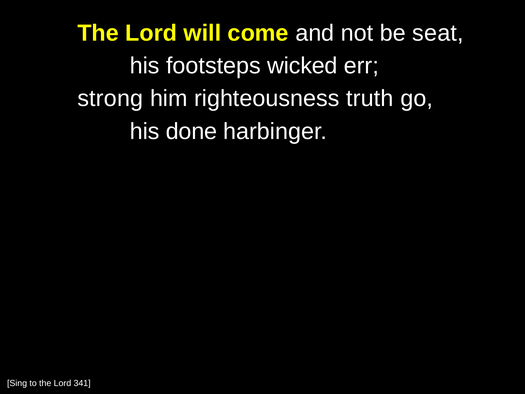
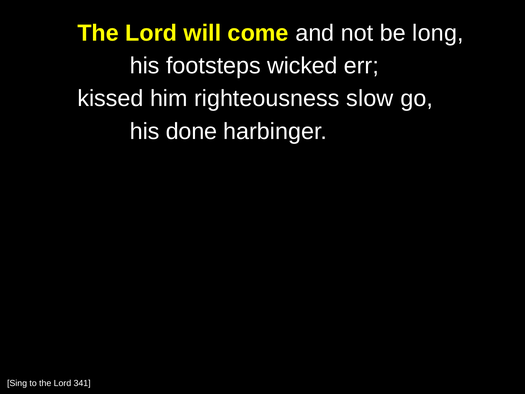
seat: seat -> long (438, 33)
strong: strong -> kissed (110, 99)
truth: truth -> slow (370, 99)
